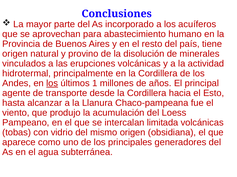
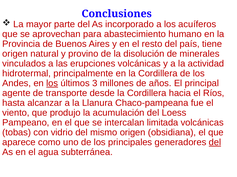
1: 1 -> 3 (95, 84)
Esto: Esto -> Ríos (214, 93)
del underline: none -> present (215, 143)
